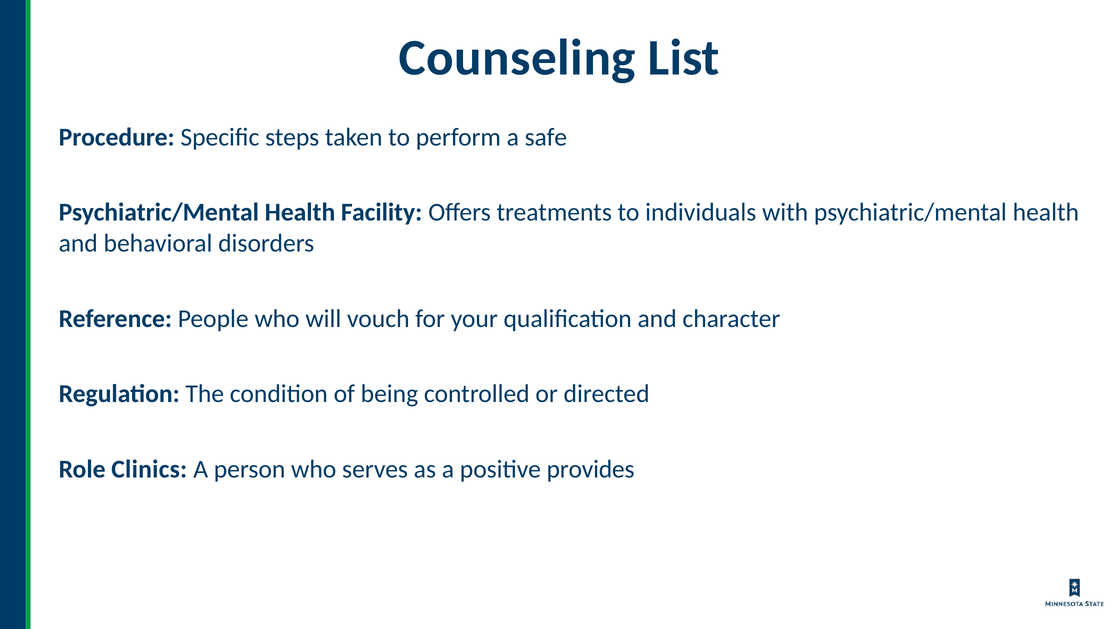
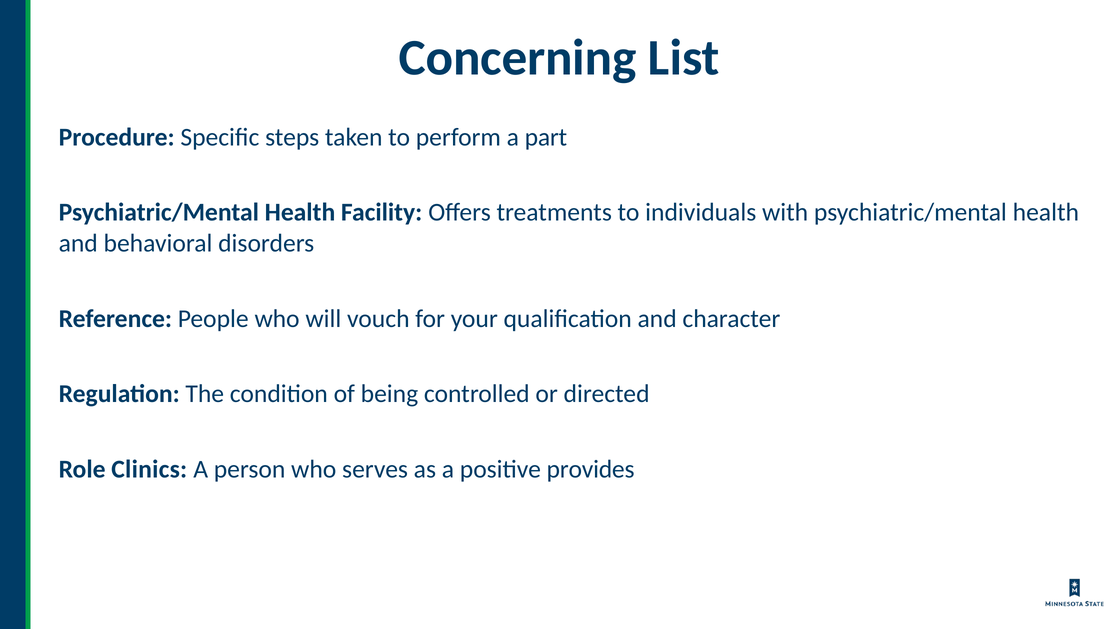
Counseling: Counseling -> Concerning (518, 58)
safe: safe -> part (546, 137)
